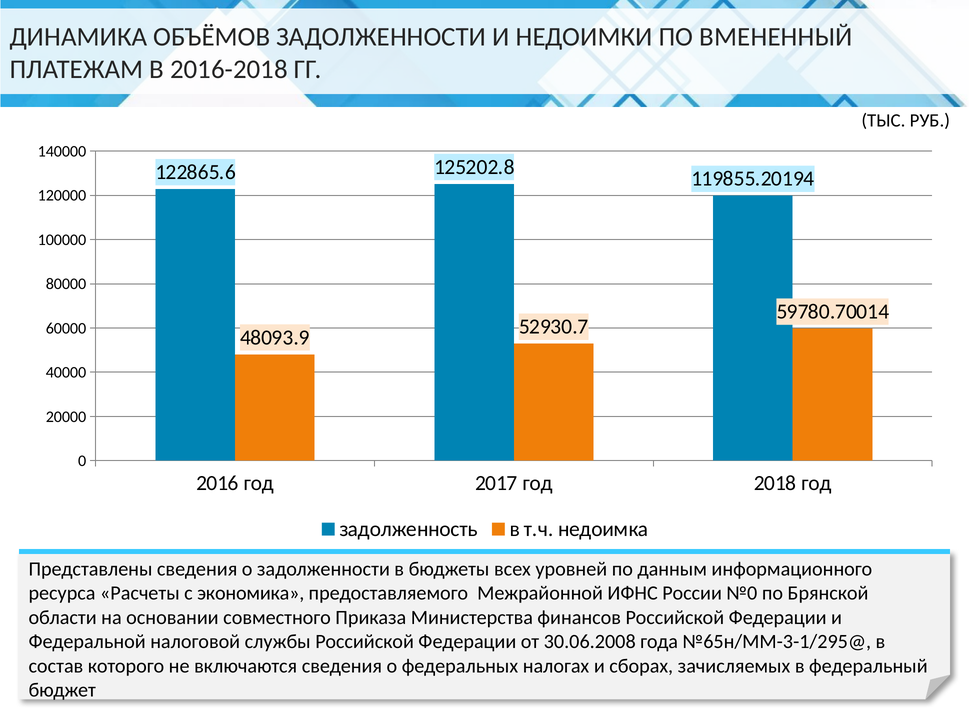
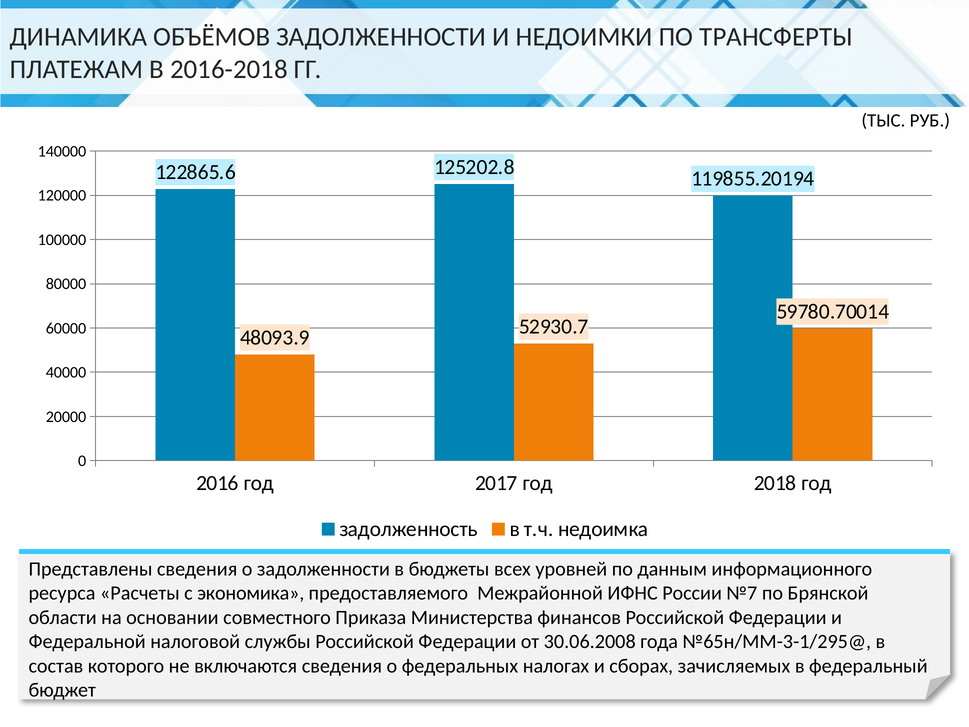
ВМЕНЕННЫЙ: ВМЕНЕННЫЙ -> ТРАНСФЕРТЫ (776, 37)
№0: №0 -> №7 (742, 593)
